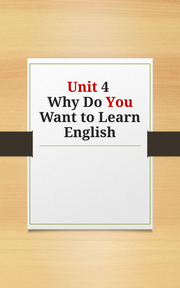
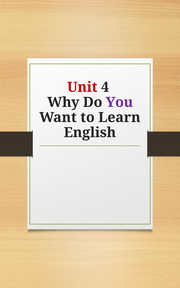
You colour: red -> purple (119, 102)
